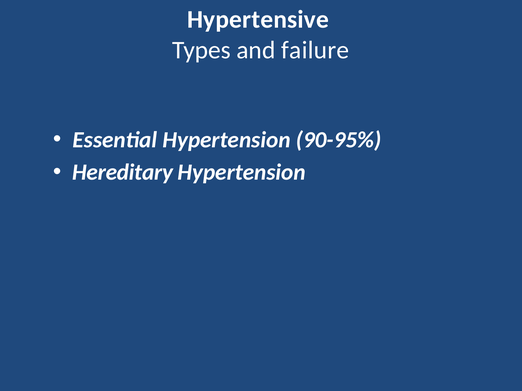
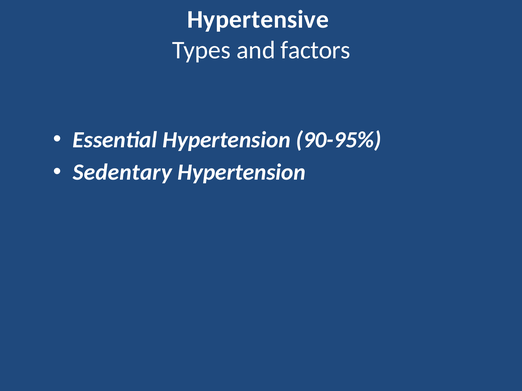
failure: failure -> factors (315, 50)
Hereditary: Hereditary -> Sedentary (122, 172)
